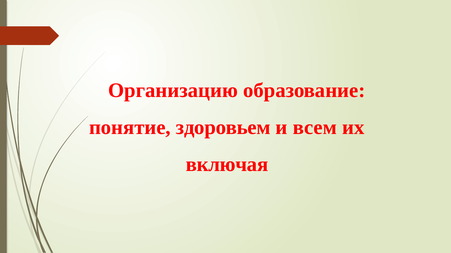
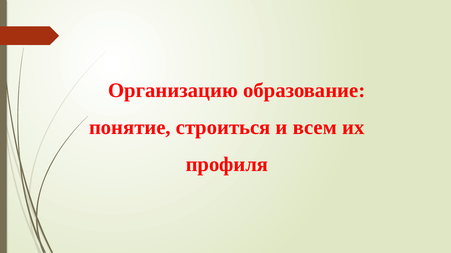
здоровьем: здоровьем -> строиться (223, 128)
включая: включая -> профиля (227, 165)
